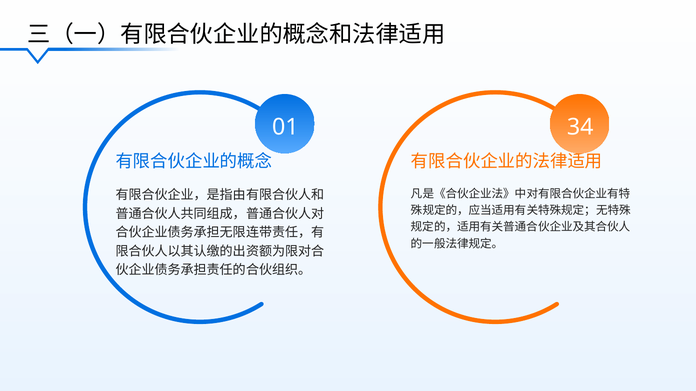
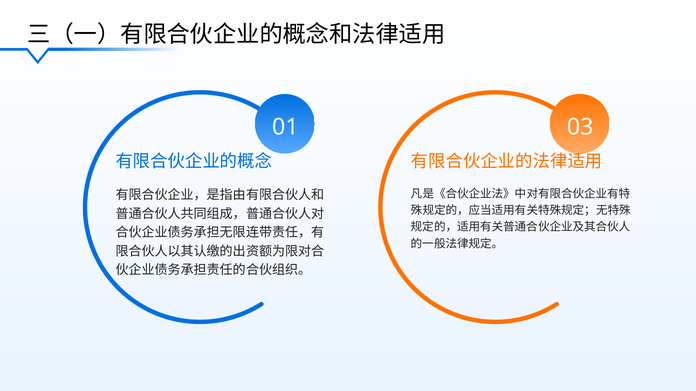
34: 34 -> 03 (580, 127)
